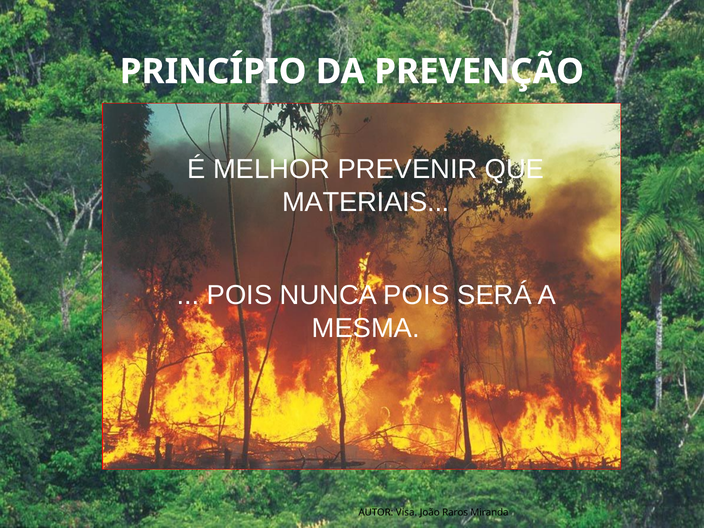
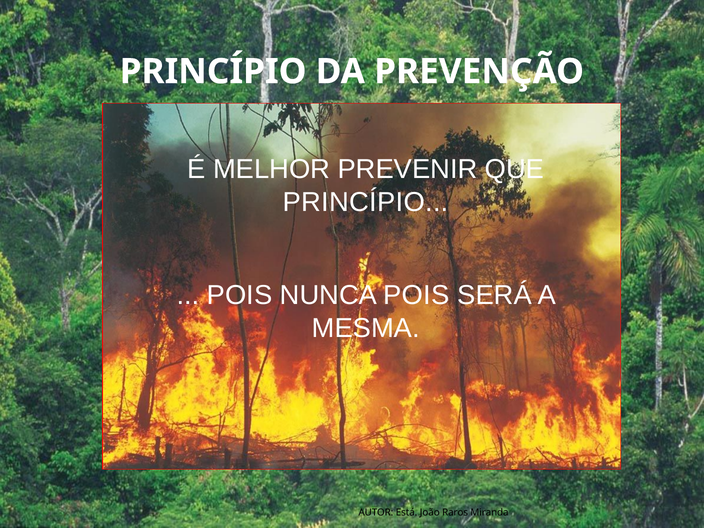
MATERIAIS: MATERIAIS -> PRINCÍPIO (366, 202)
Visa: Visa -> Está (407, 513)
